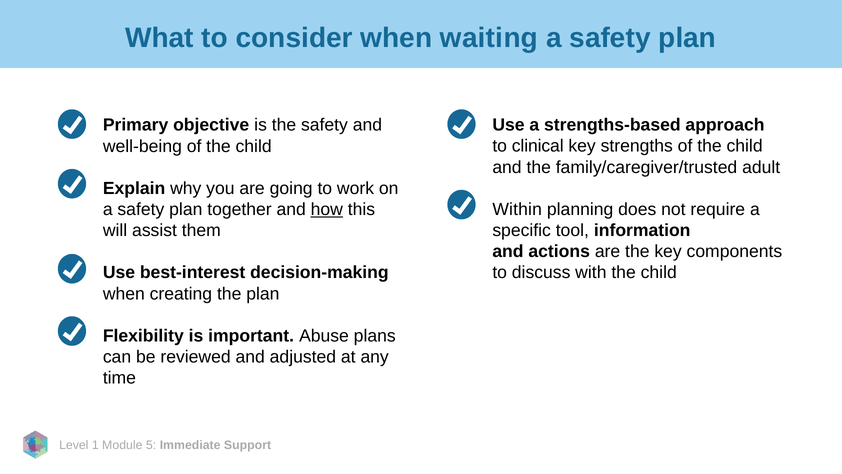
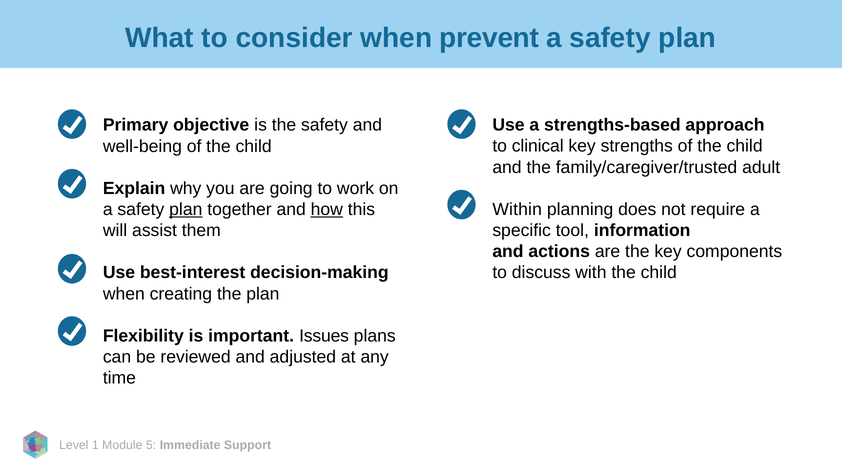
waiting: waiting -> prevent (489, 38)
plan underline: none -> present (186, 209)
Abuse: Abuse -> Issues (324, 336)
